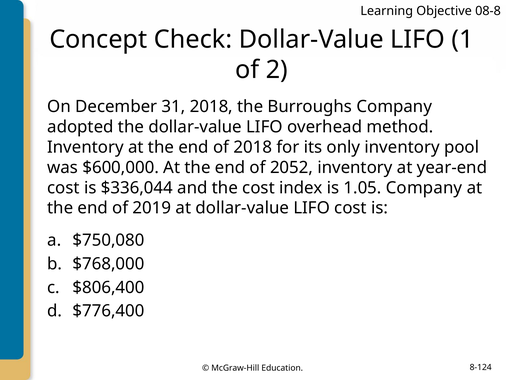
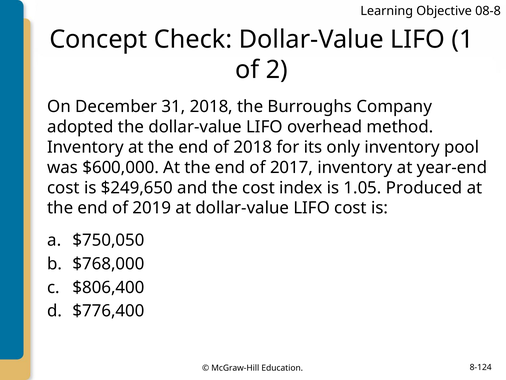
2052: 2052 -> 2017 (292, 167)
$336,044: $336,044 -> $249,650 (137, 188)
1.05 Company: Company -> Produced (424, 188)
$750,080: $750,080 -> $750,050 (109, 240)
